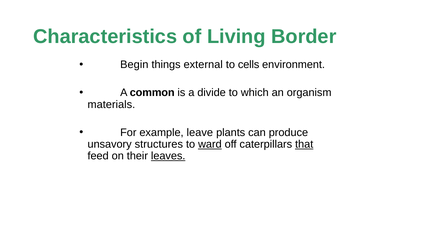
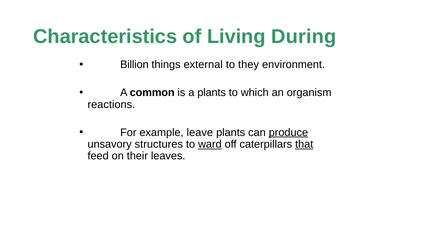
Border: Border -> During (304, 37)
Begin: Begin -> Billion (134, 65)
cells: cells -> they (249, 65)
a divide: divide -> plants (212, 93)
materials: materials -> reactions (111, 104)
produce underline: none -> present (288, 132)
leaves underline: present -> none (168, 156)
